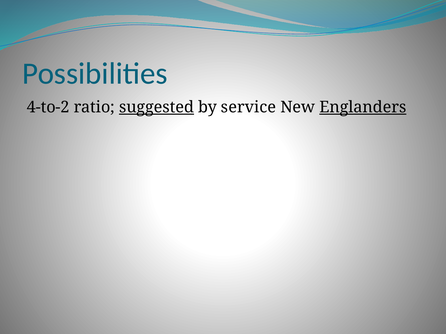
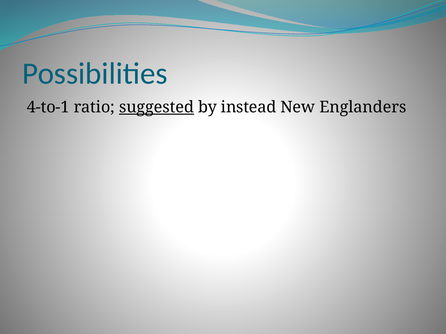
4-to-2: 4-to-2 -> 4-to-1 (48, 107)
service: service -> instead (249, 107)
Englanders underline: present -> none (363, 107)
